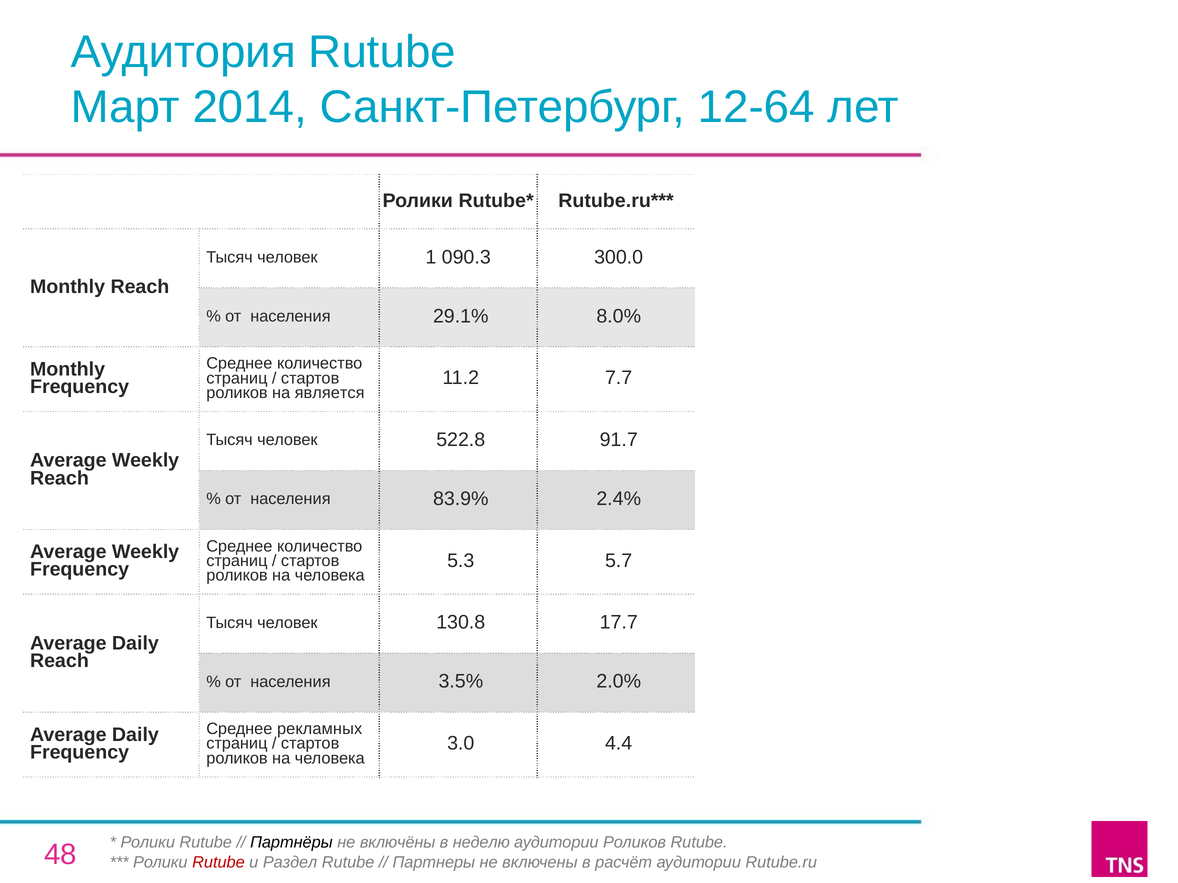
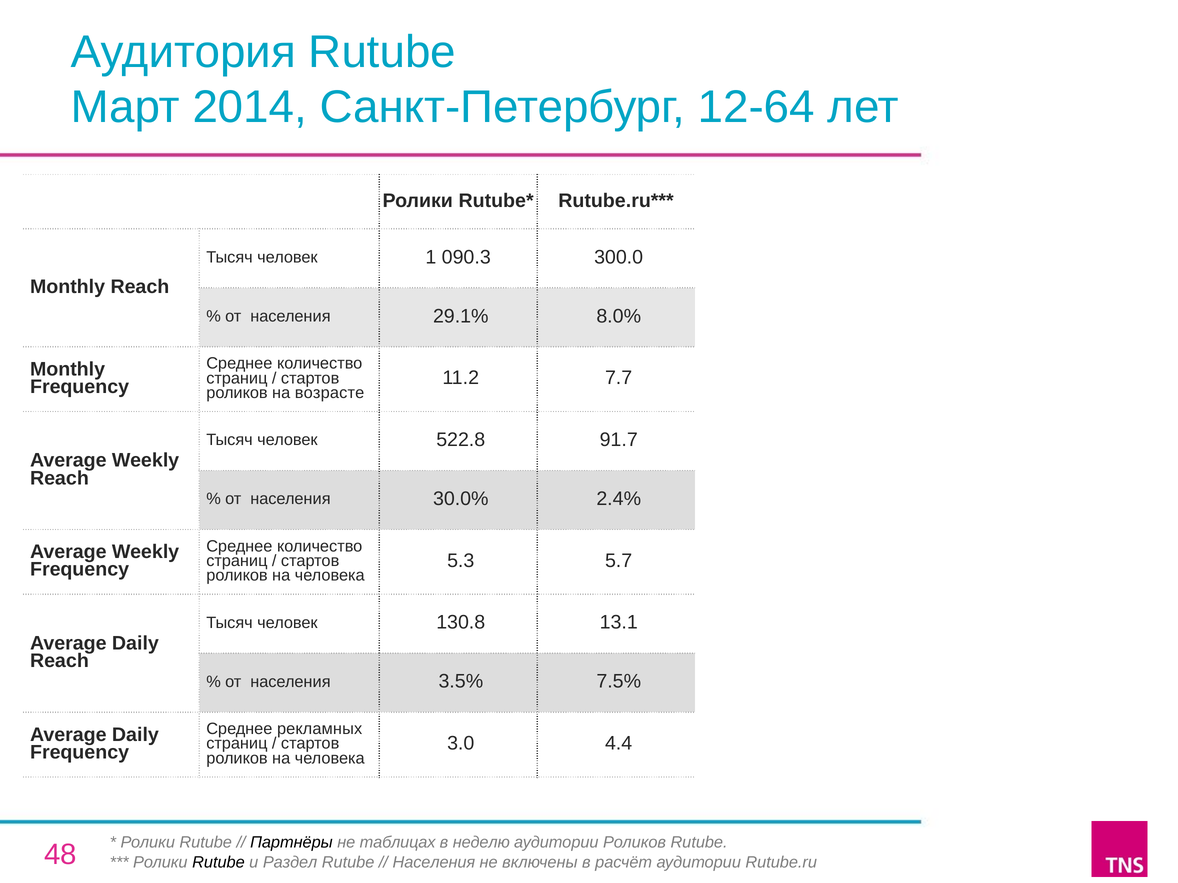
является: является -> возрасте (330, 393)
83.9%: 83.9% -> 30.0% (461, 499)
17.7: 17.7 -> 13.1 (619, 623)
2.0%: 2.0% -> 7.5% (619, 682)
включёны: включёны -> таблицах (398, 843)
Rutube colour: red -> black (219, 863)
Партнеры: Партнеры -> Населения (434, 863)
